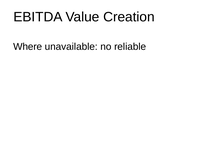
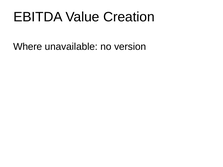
reliable: reliable -> version (130, 47)
